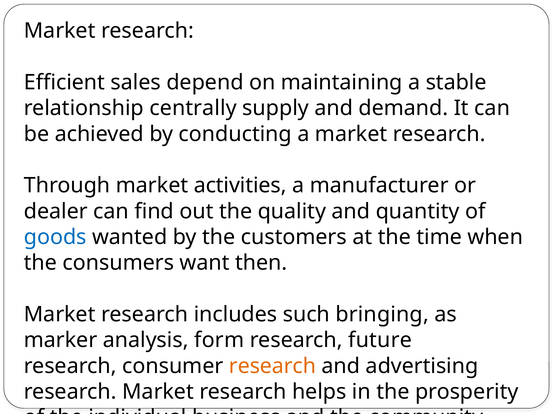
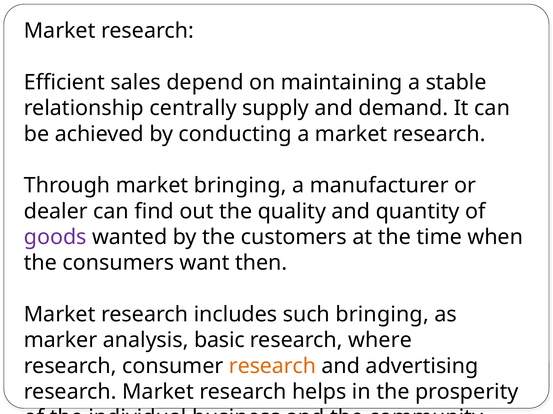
market activities: activities -> bringing (240, 186)
goods colour: blue -> purple (55, 238)
form: form -> basic (219, 341)
future: future -> where (380, 341)
